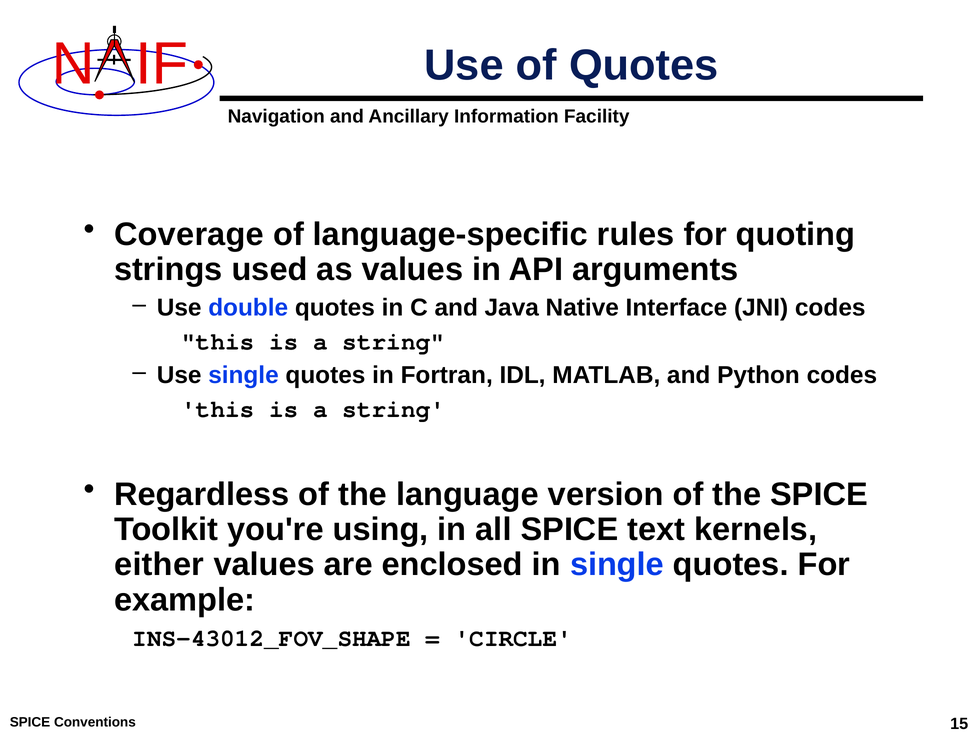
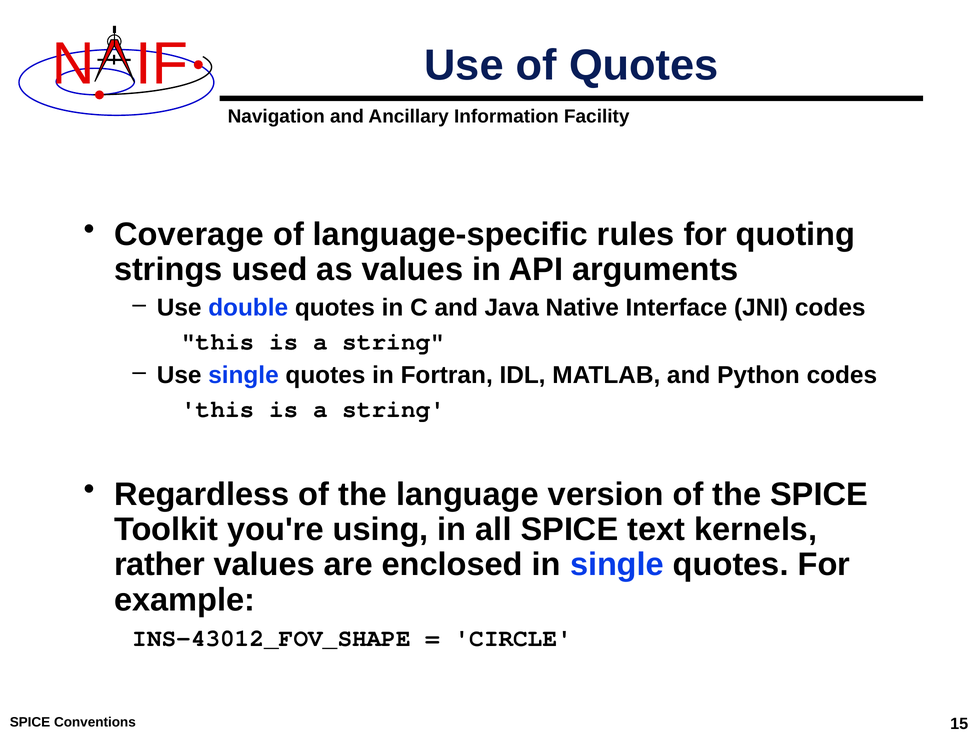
either: either -> rather (159, 565)
